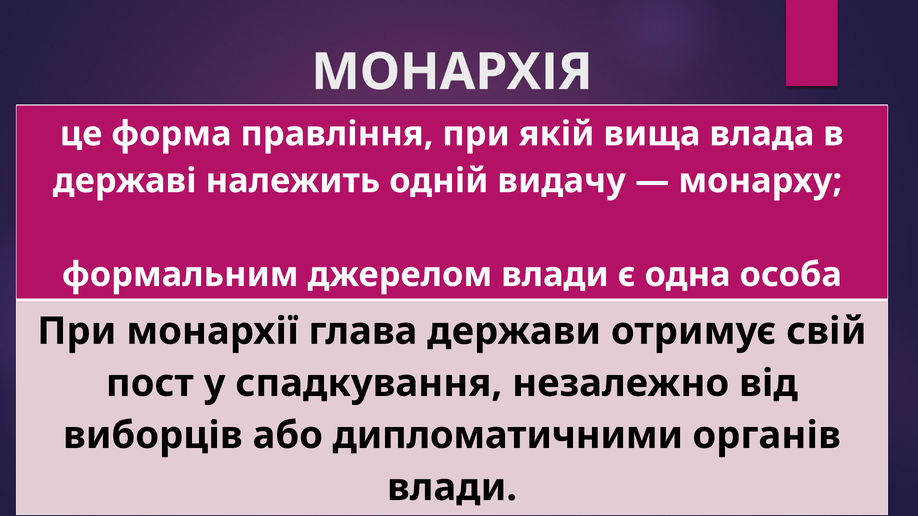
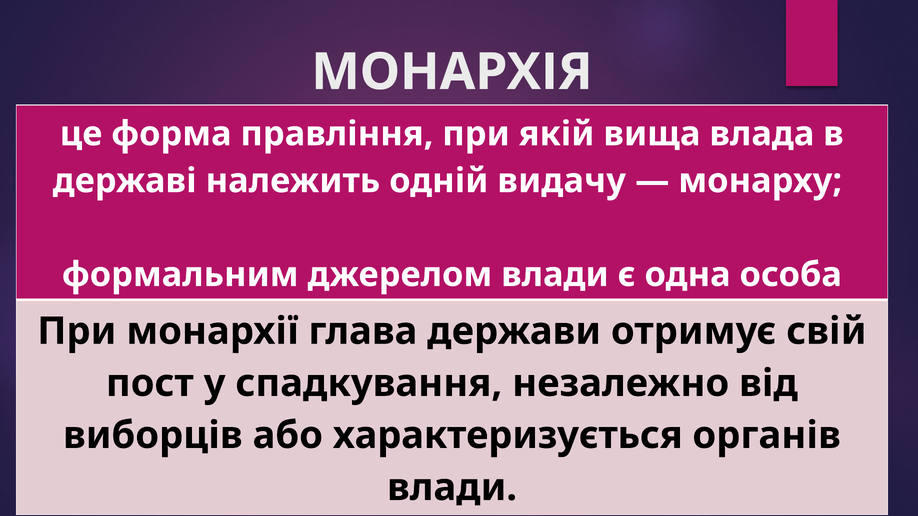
дипломатичними: дипломатичними -> характеризується (508, 436)
